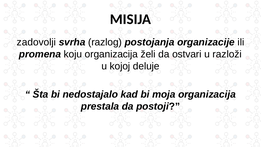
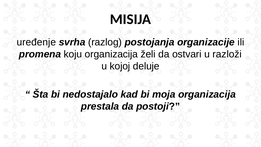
zadovolji: zadovolji -> uređenje (36, 42)
